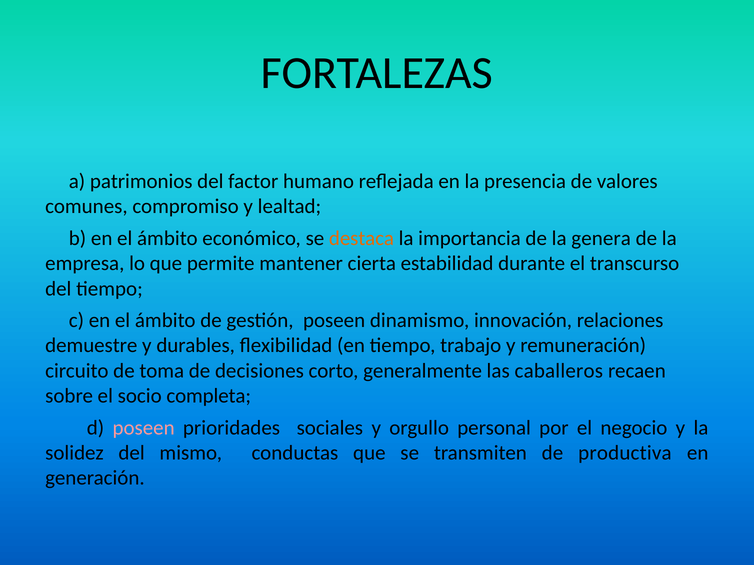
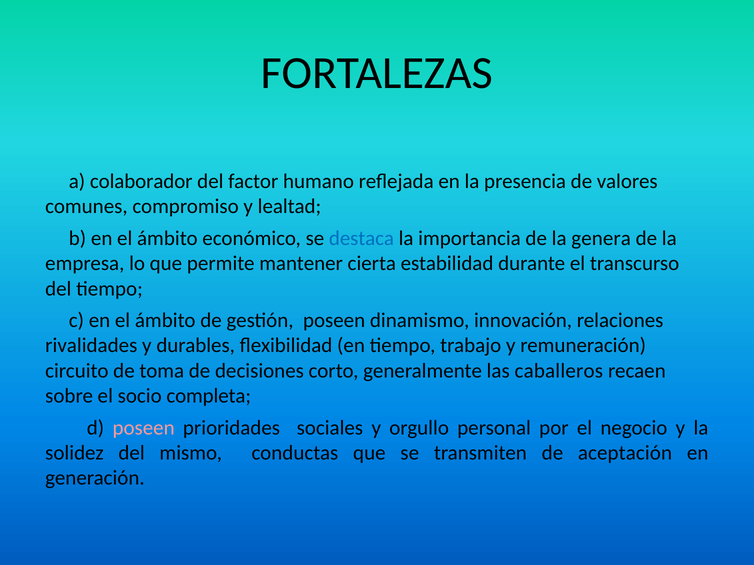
patrimonios: patrimonios -> colaborador (141, 182)
destaca colour: orange -> blue (361, 239)
demuestre: demuestre -> rivalidades (91, 346)
productiva: productiva -> aceptación (625, 453)
